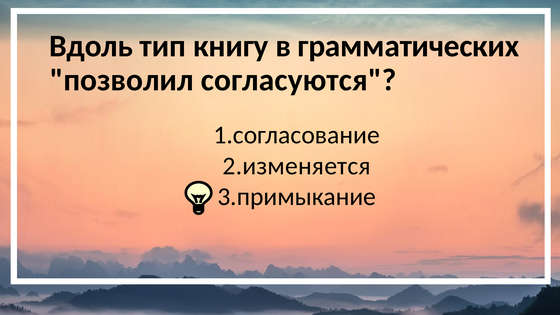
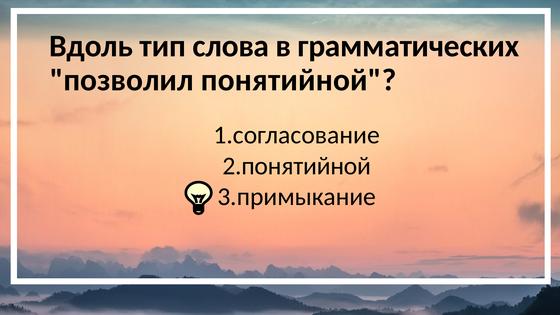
книгу: книгу -> слова (231, 46)
согласуются: согласуются -> понятийной (299, 80)
2.изменяется: 2.изменяется -> 2.понятийной (297, 166)
